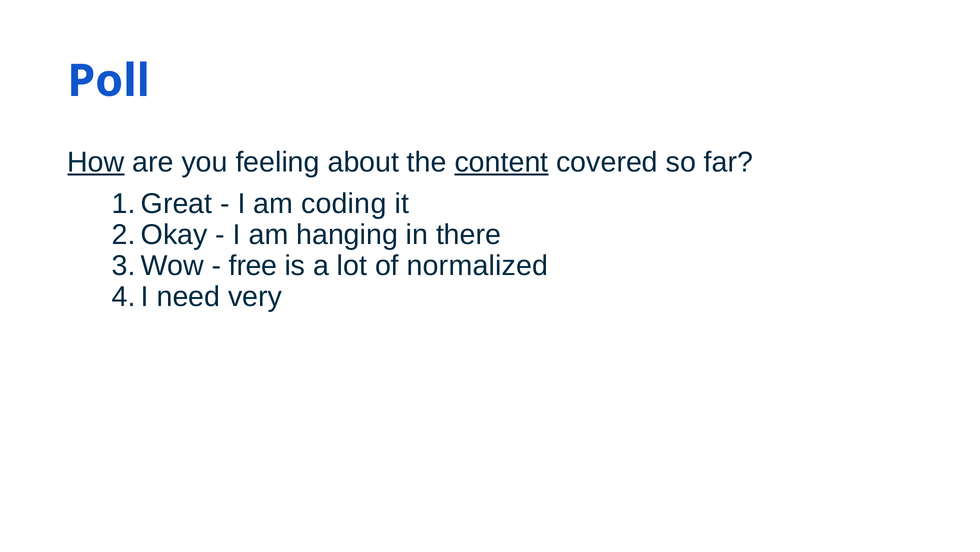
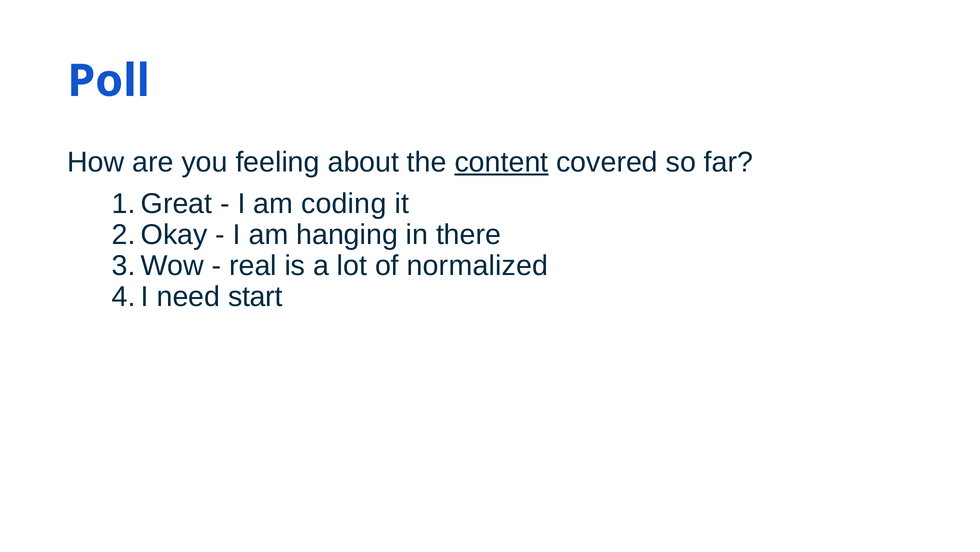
How underline: present -> none (96, 162)
free: free -> real (253, 265)
very: very -> start (255, 296)
